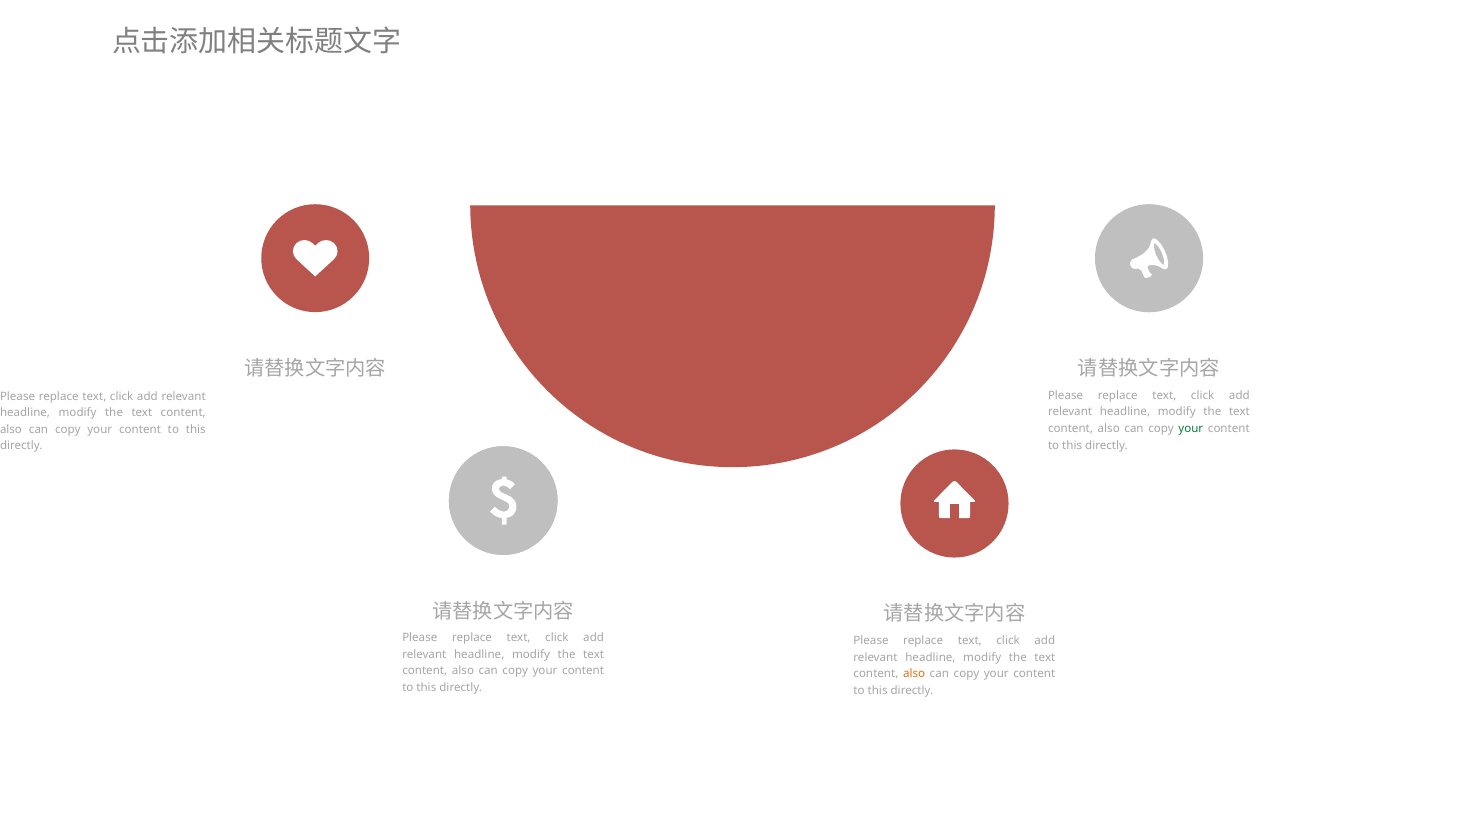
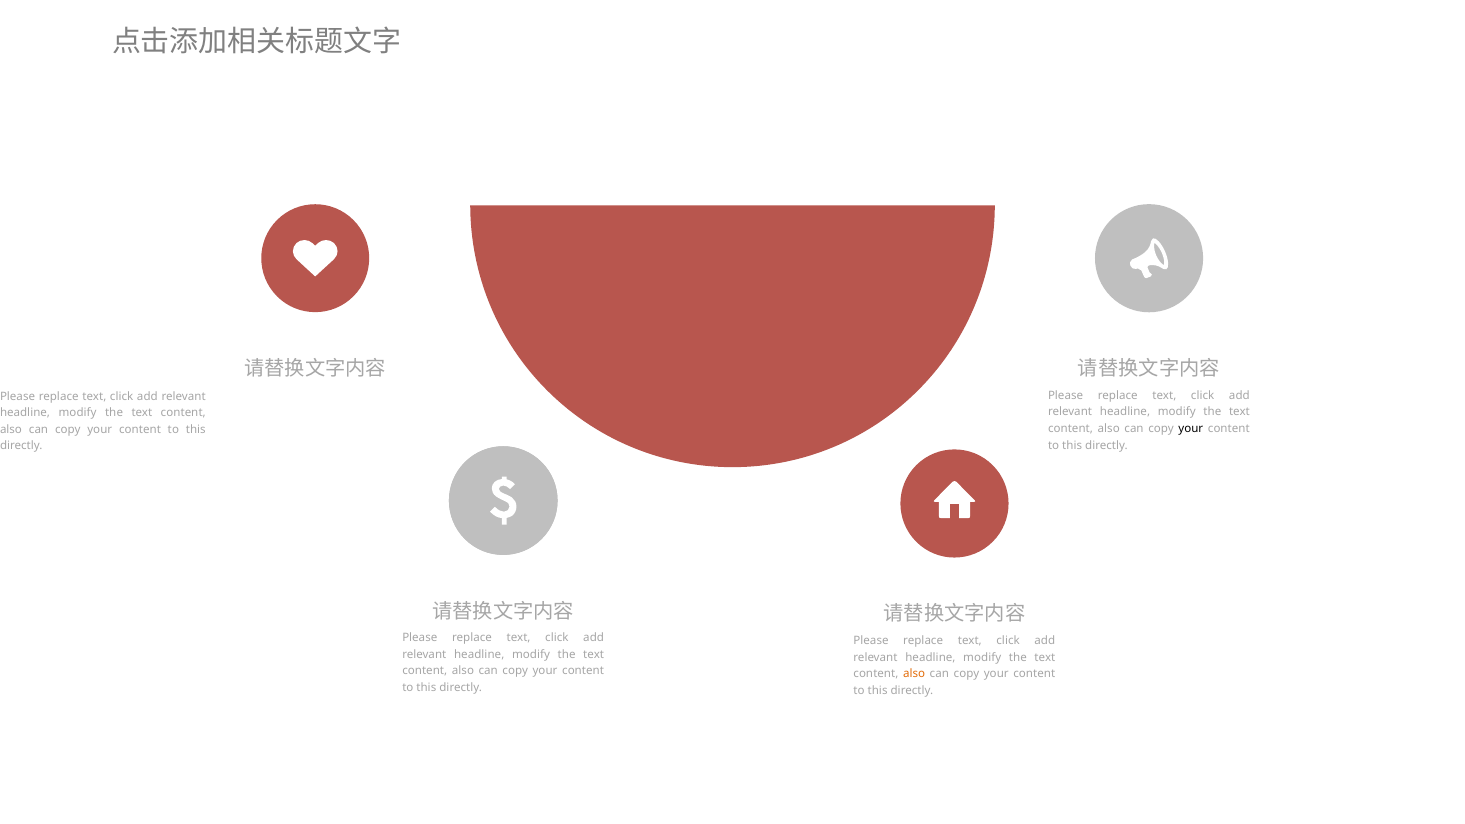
your colour: green -> black (1191, 429)
